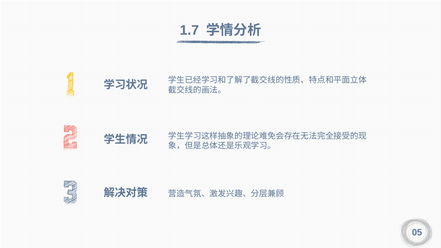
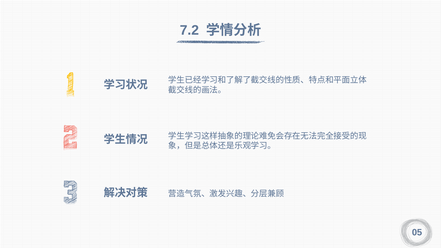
1.7: 1.7 -> 7.2 (189, 30)
